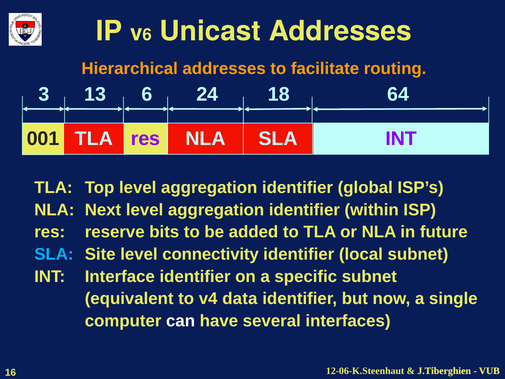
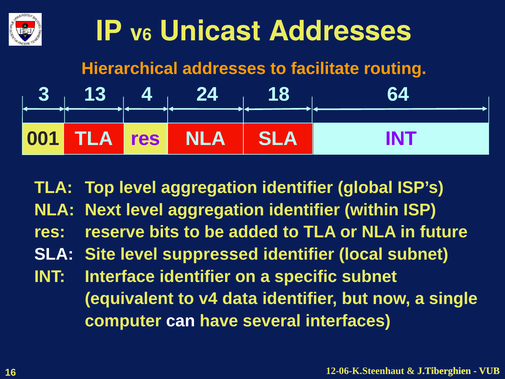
13 6: 6 -> 4 (147, 94)
SLA colour: light blue -> white (54, 254)
connectivity: connectivity -> suppressed (210, 254)
